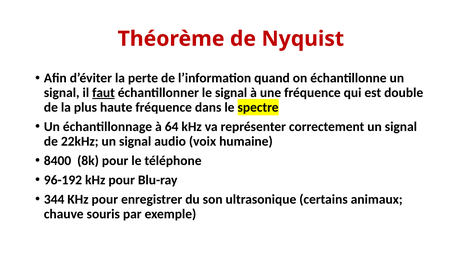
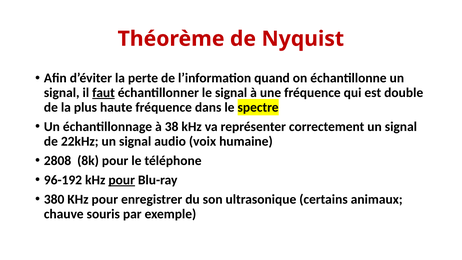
64: 64 -> 38 (172, 127)
8400: 8400 -> 2808 (58, 161)
pour underline: none -> present (122, 180)
344: 344 -> 380 (54, 199)
